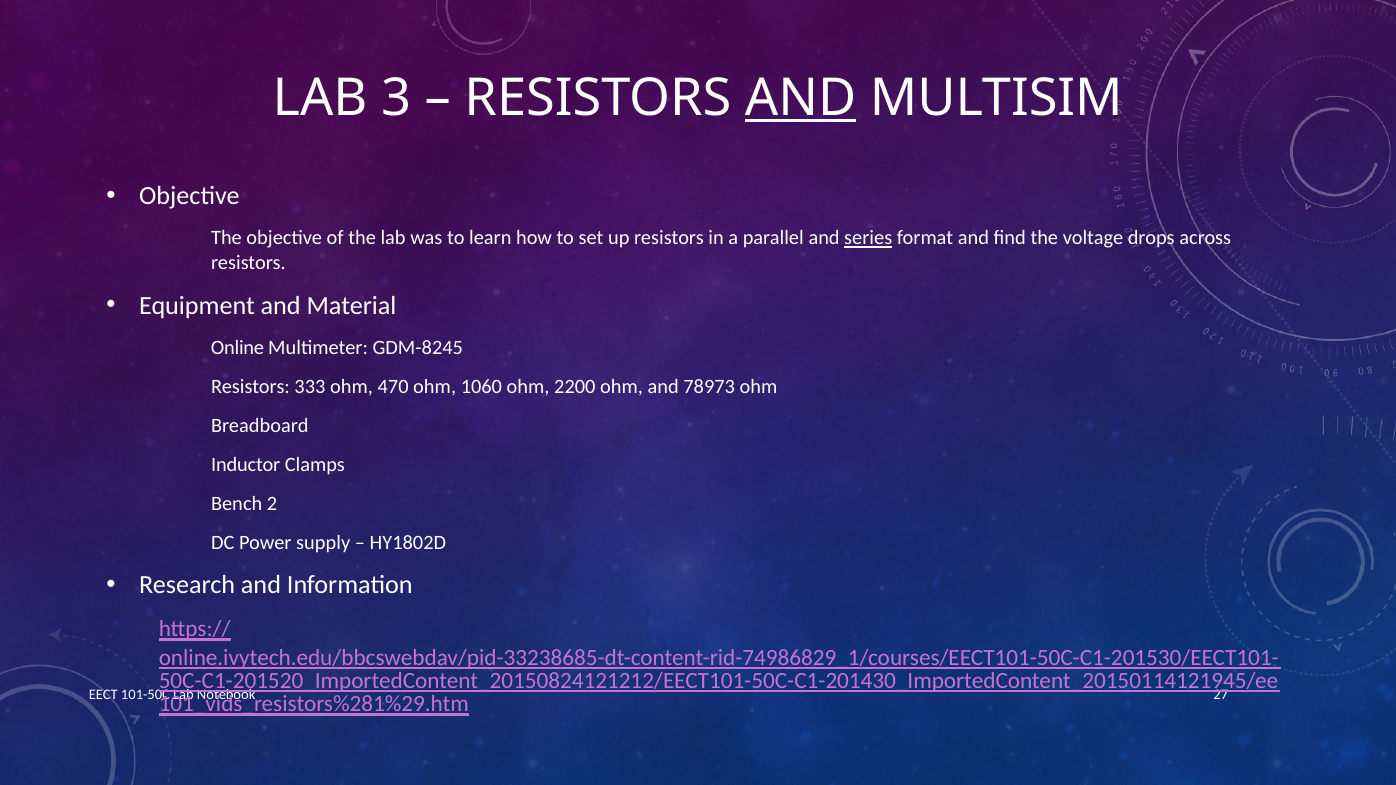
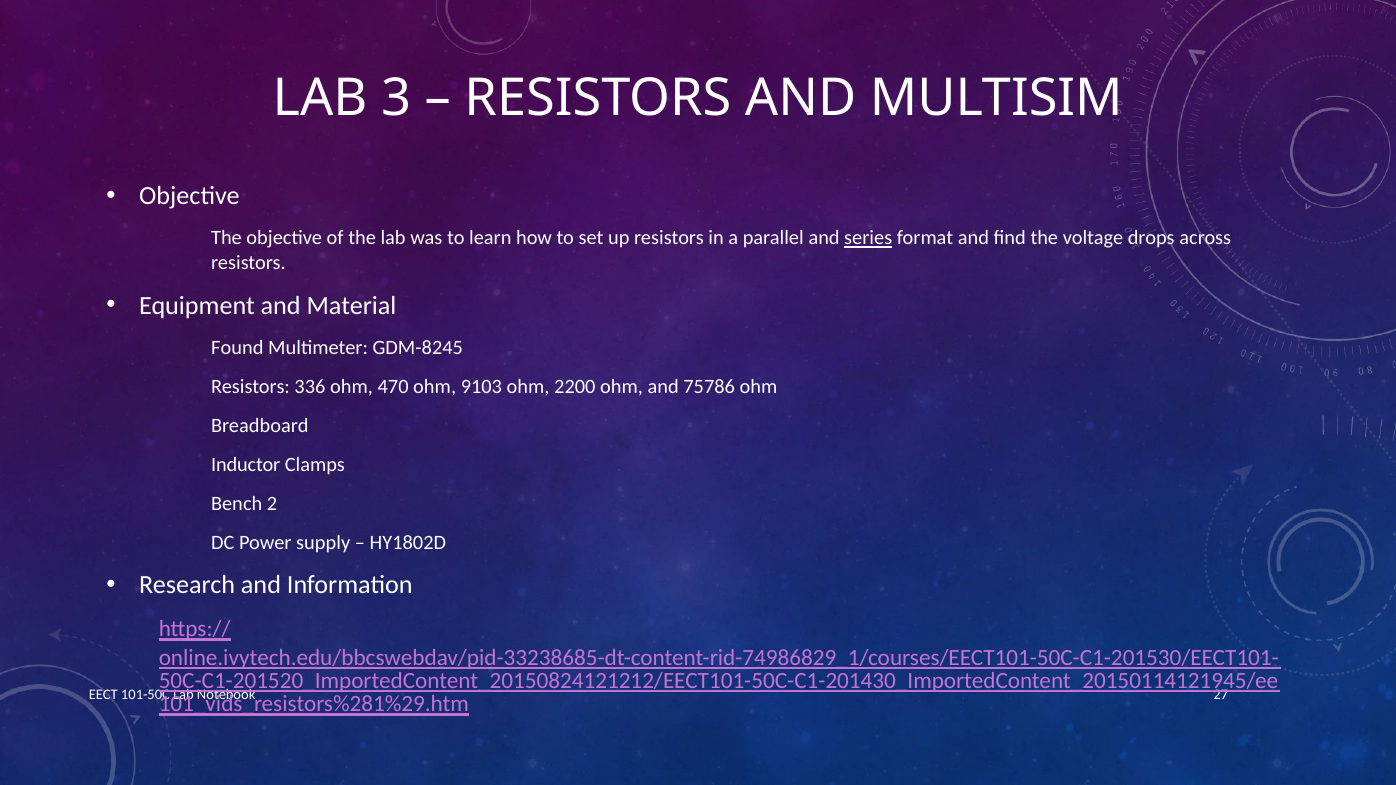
AND underline: present -> none (801, 98)
Online: Online -> Found (237, 348)
333: 333 -> 336 (310, 387)
1060: 1060 -> 9103 (481, 387)
78973: 78973 -> 75786 (709, 387)
